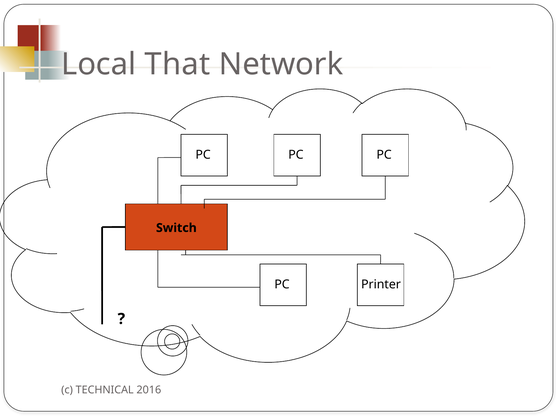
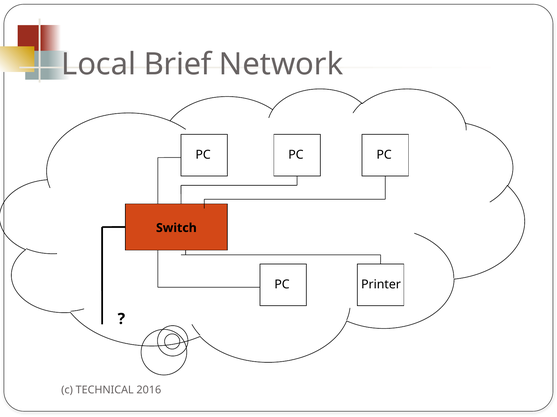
That: That -> Brief (178, 64)
